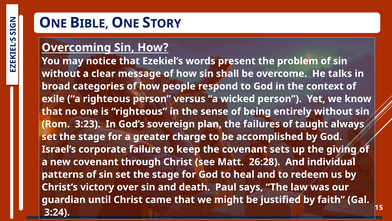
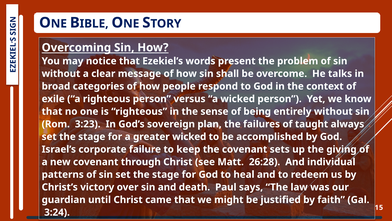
greater charge: charge -> wicked (189, 136)
